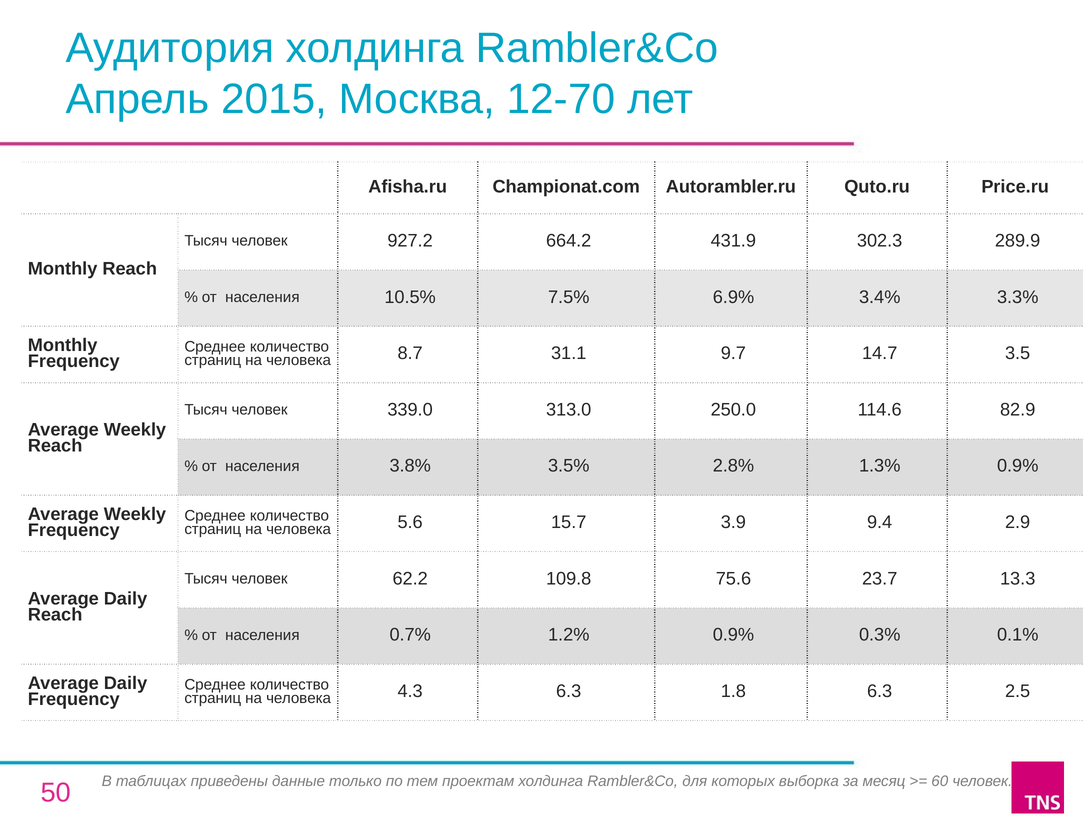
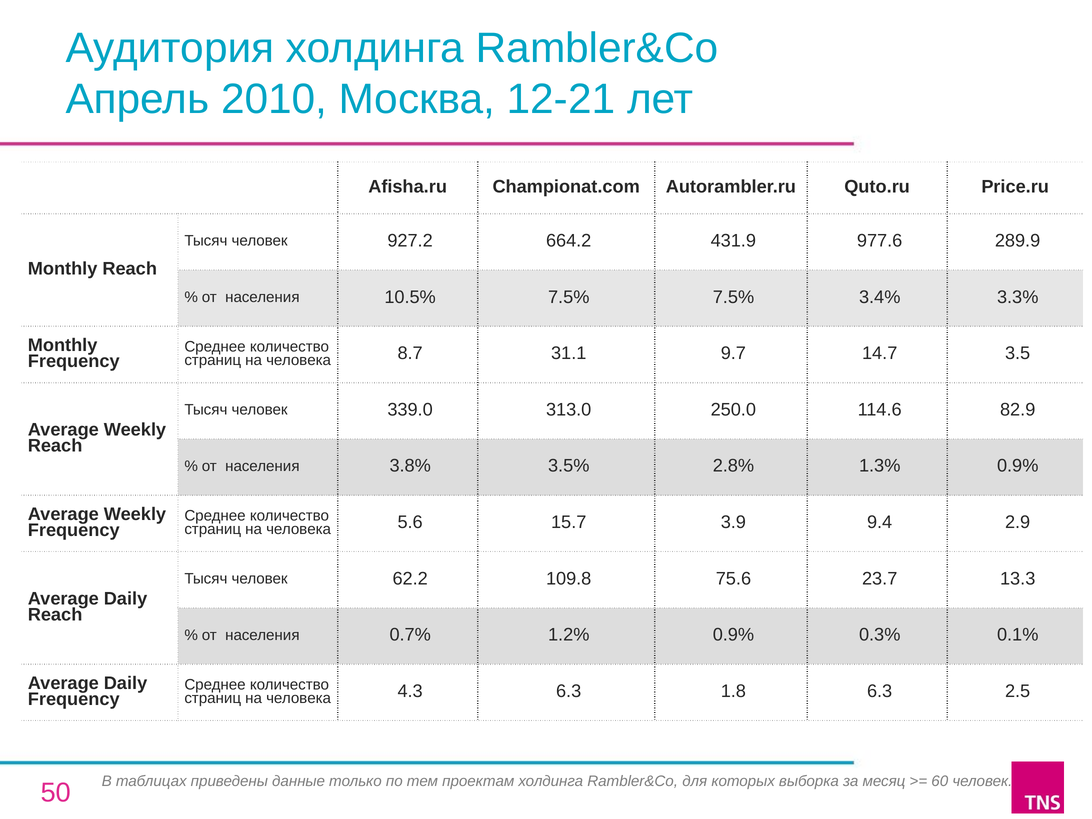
2015: 2015 -> 2010 (274, 99)
12-70: 12-70 -> 12-21 (561, 99)
302.3: 302.3 -> 977.6 (880, 241)
7.5% 6.9%: 6.9% -> 7.5% (733, 297)
